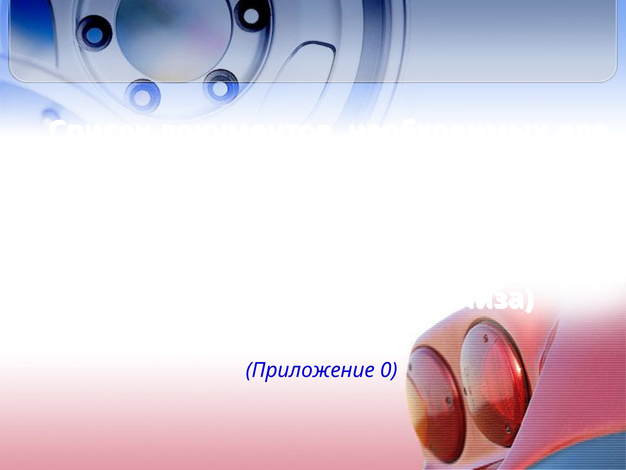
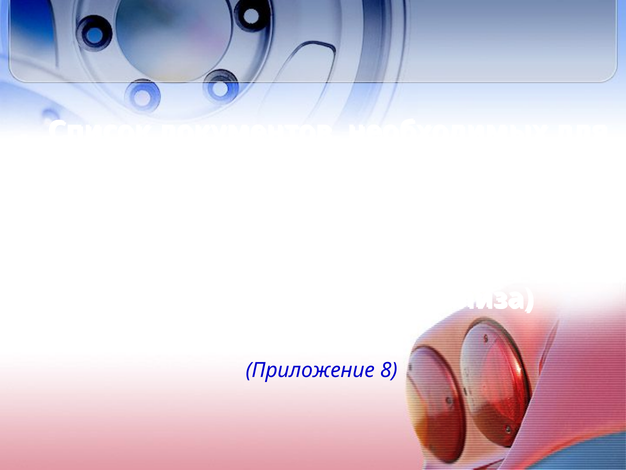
0: 0 -> 8 (389, 370)
